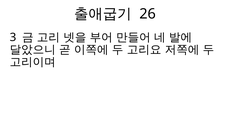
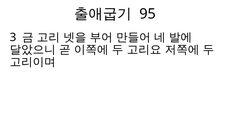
26: 26 -> 95 (148, 14)
